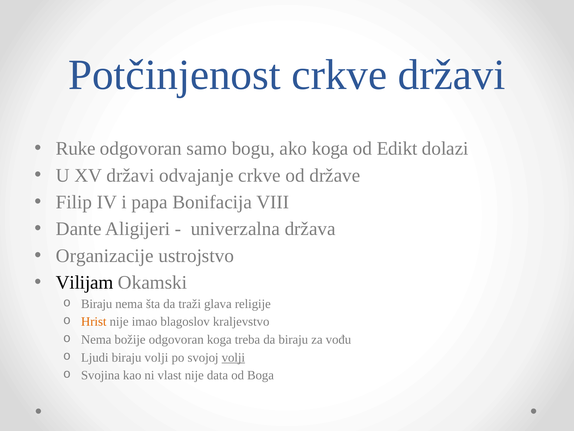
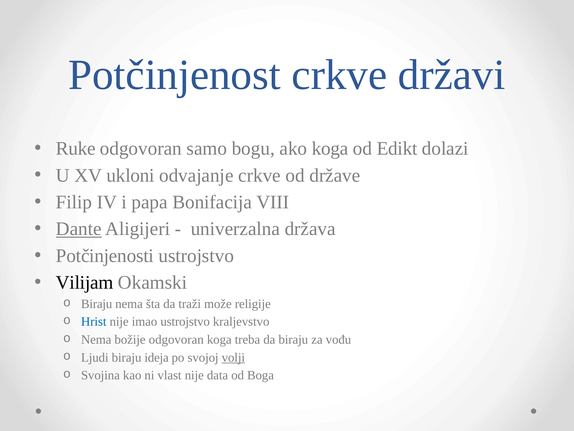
XV državi: državi -> ukloni (131, 175)
Dante underline: none -> present (79, 229)
Organizacije: Organizacije -> Potčinjenosti (105, 255)
glava: glava -> može (218, 303)
Hrist colour: orange -> blue (94, 321)
imao blagoslov: blagoslov -> ustrojstvo (185, 321)
biraju volji: volji -> ideja (157, 357)
